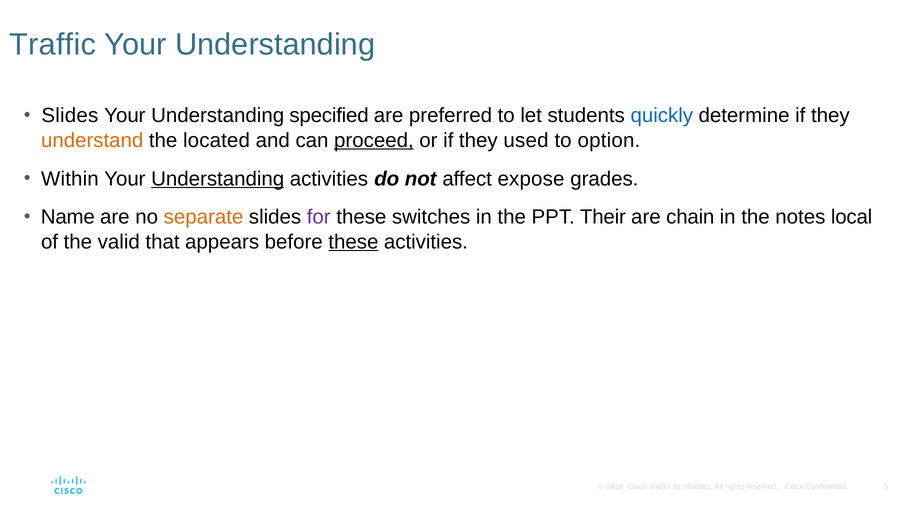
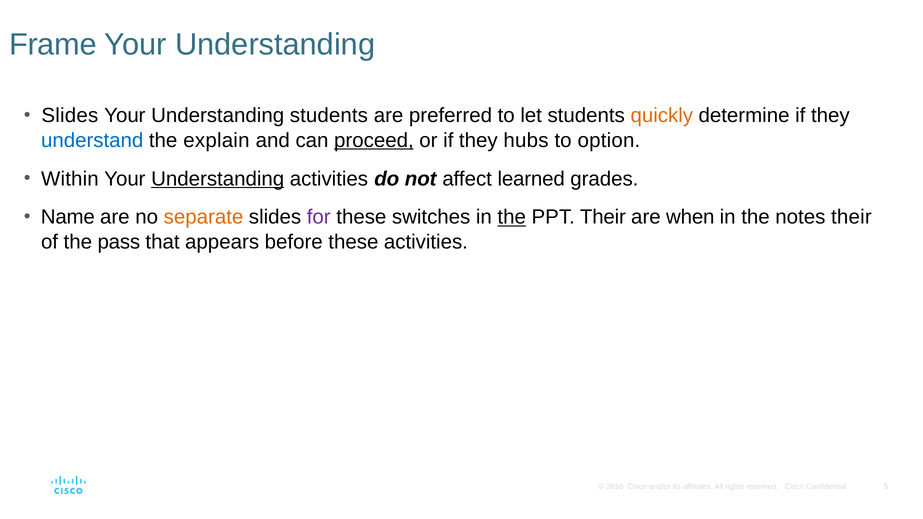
Traffic: Traffic -> Frame (53, 45)
Understanding specified: specified -> students (329, 116)
quickly colour: blue -> orange (662, 116)
understand colour: orange -> blue (92, 140)
located: located -> explain (216, 140)
used: used -> hubs (526, 140)
expose: expose -> learned (531, 179)
the underline: none -> present (512, 217)
chain: chain -> when (690, 217)
notes local: local -> their (851, 217)
valid: valid -> pass (119, 242)
these underline: present -> none (353, 242)
